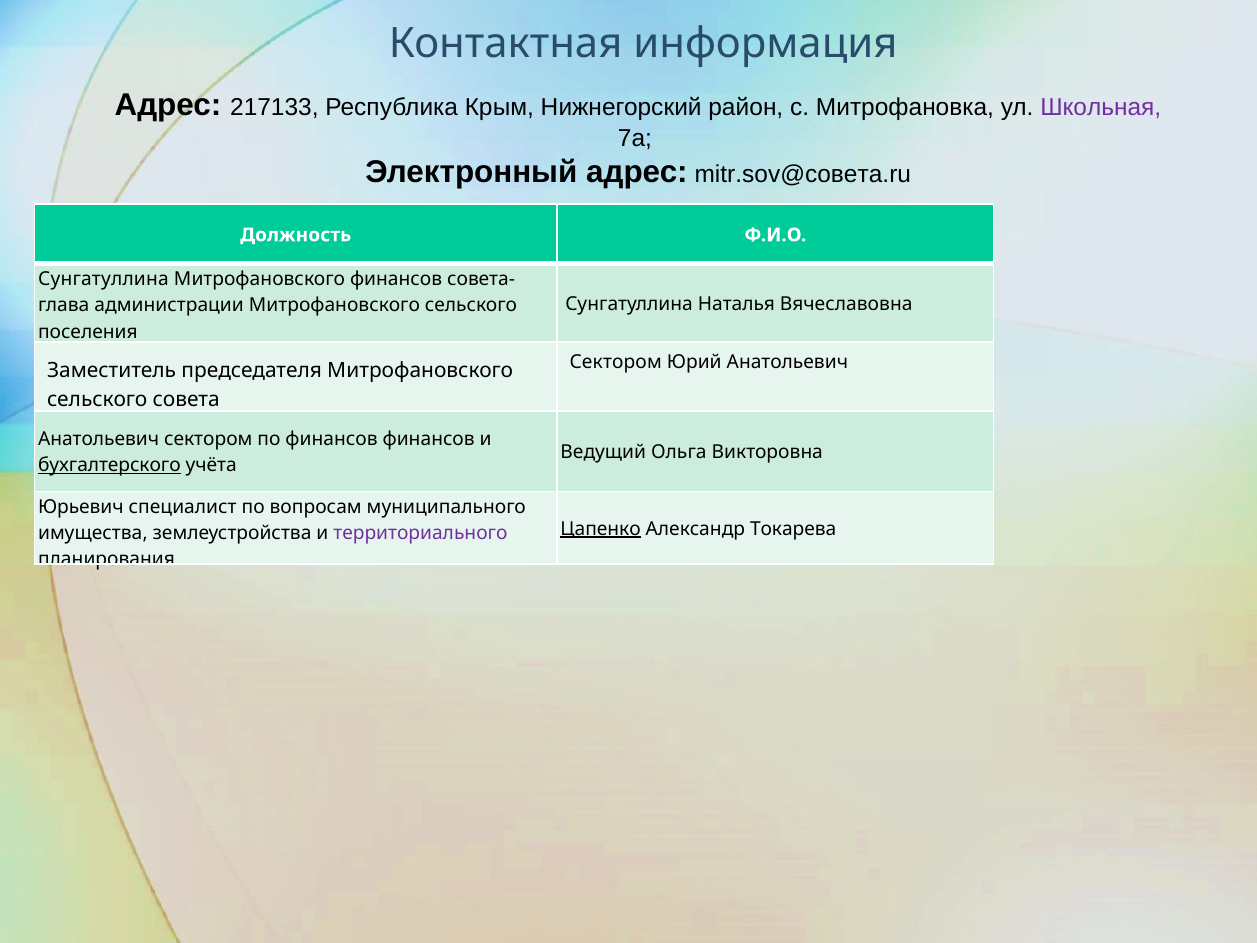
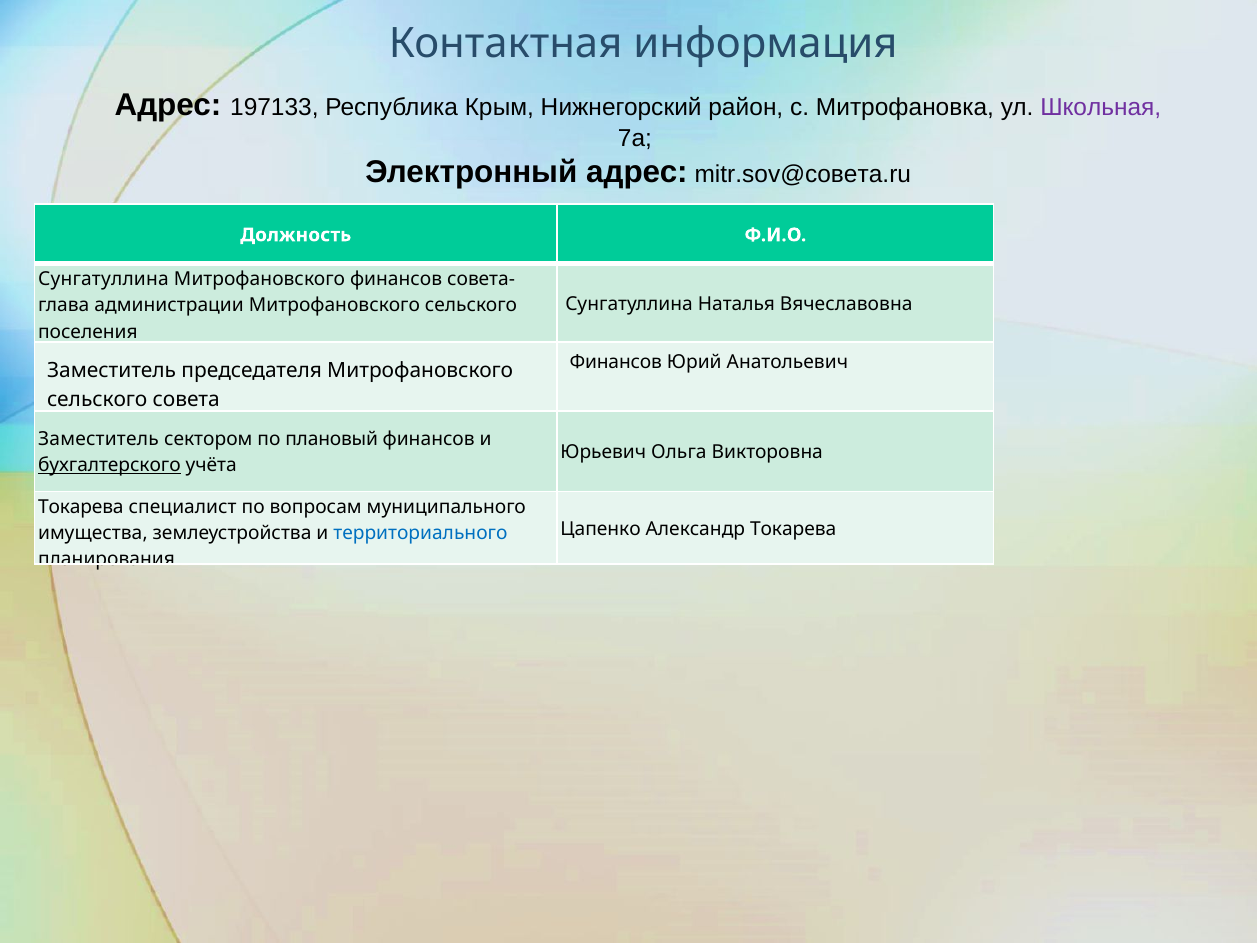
217133: 217133 -> 197133 (274, 108)
Сектором: Сектором -> Финансов (616, 362)
Анатольевич: Анатольевич -> Заместитель (99, 439)
по финансов: финансов -> плановый (332, 439)
Ведущий: Ведущий -> Юрьевич (603, 452)
Юрьевич: Юрьевич -> Токарева (81, 507)
Цапенко underline: present -> none (601, 529)
территориального colour: purple -> blue (420, 533)
